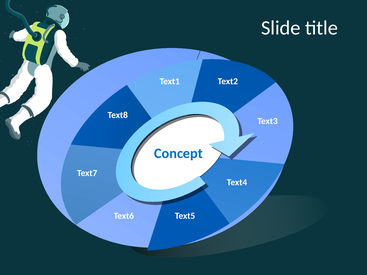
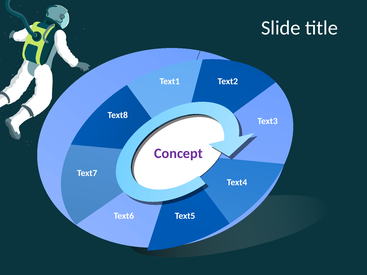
Concept colour: blue -> purple (178, 153)
